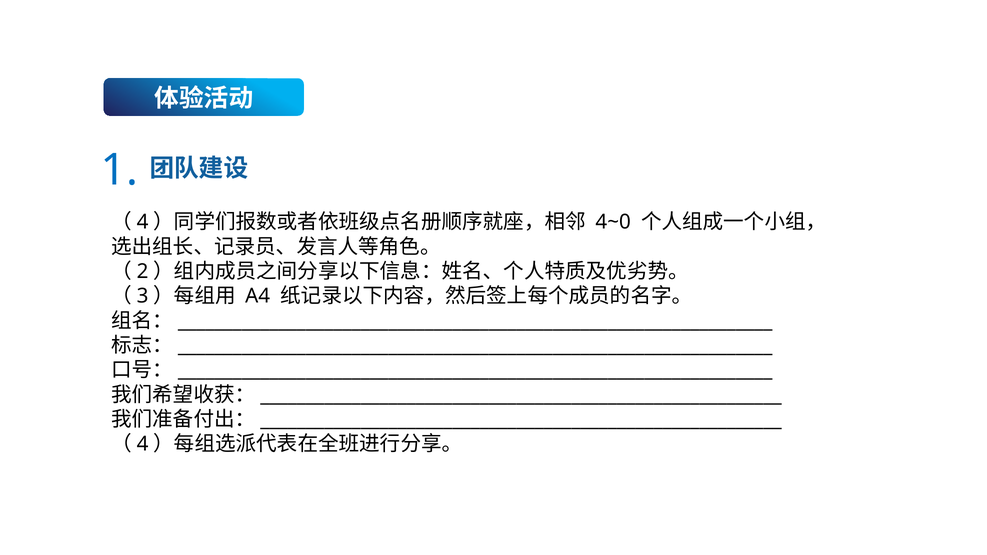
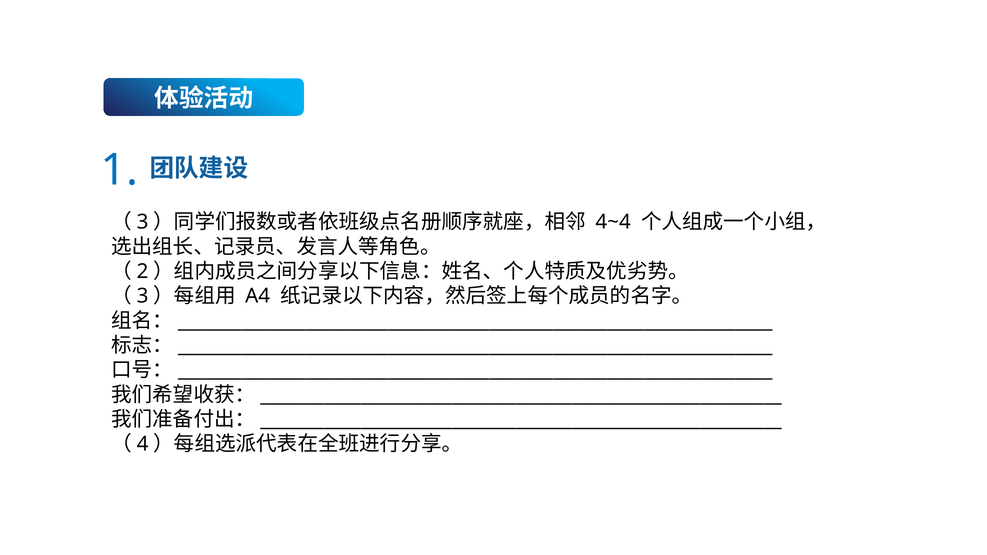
4: 4 -> 3 (143, 222)
4~0: 4~0 -> 4~4 (613, 222)
